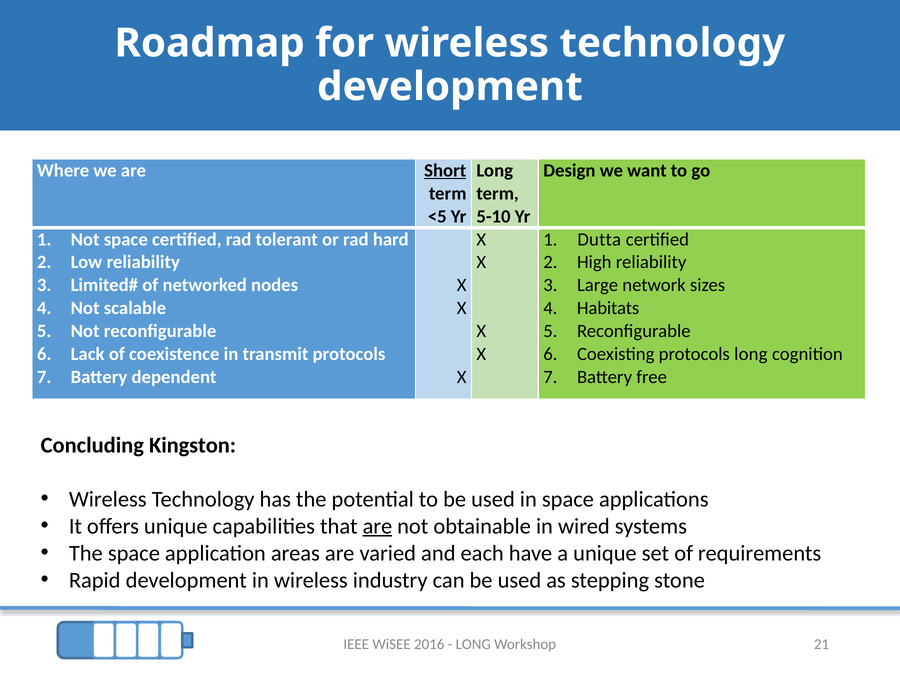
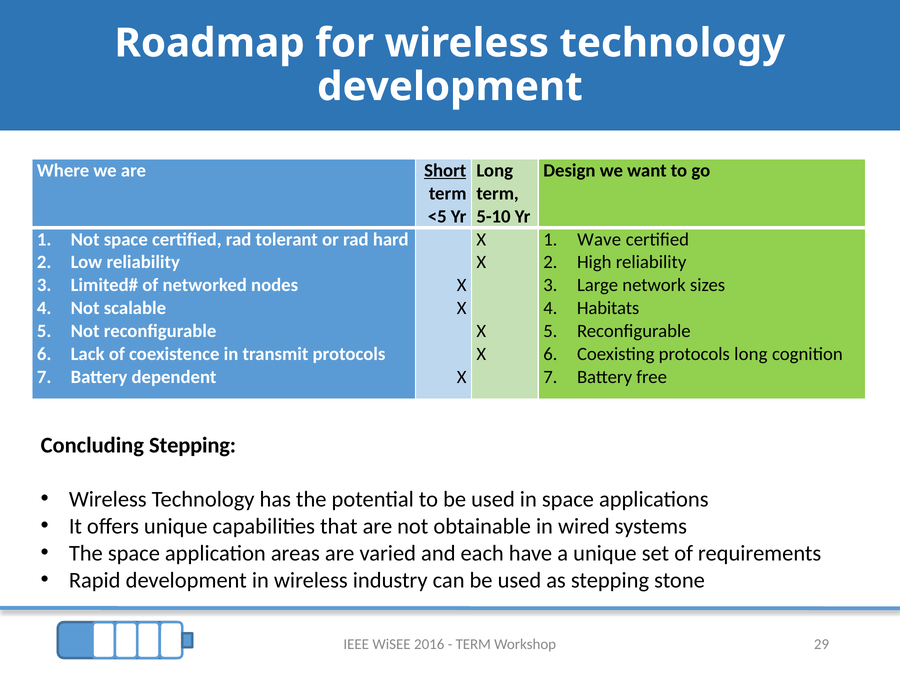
Dutta: Dutta -> Wave (599, 239)
Concluding Kingston: Kingston -> Stepping (193, 445)
are underline: present -> none (377, 526)
LONG: LONG -> TERM (473, 644)
21: 21 -> 29 (822, 644)
